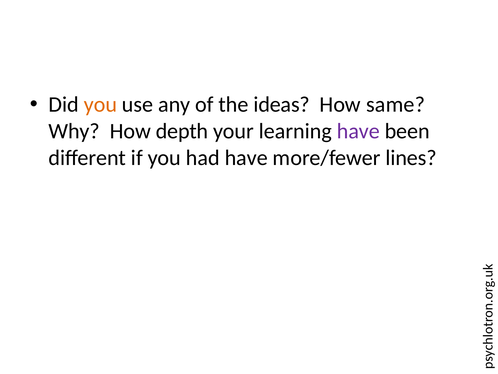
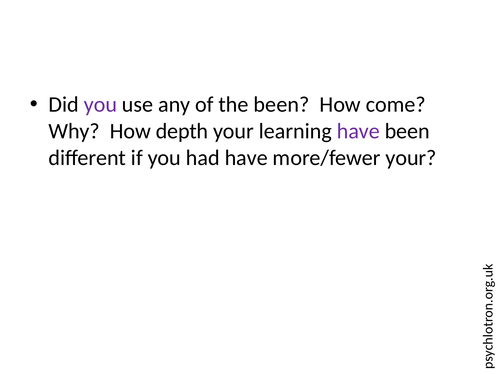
you colour: orange -> purple (100, 104)
the ideas: ideas -> been (282, 104)
same: same -> come (396, 104)
more/fewer lines: lines -> your (411, 158)
